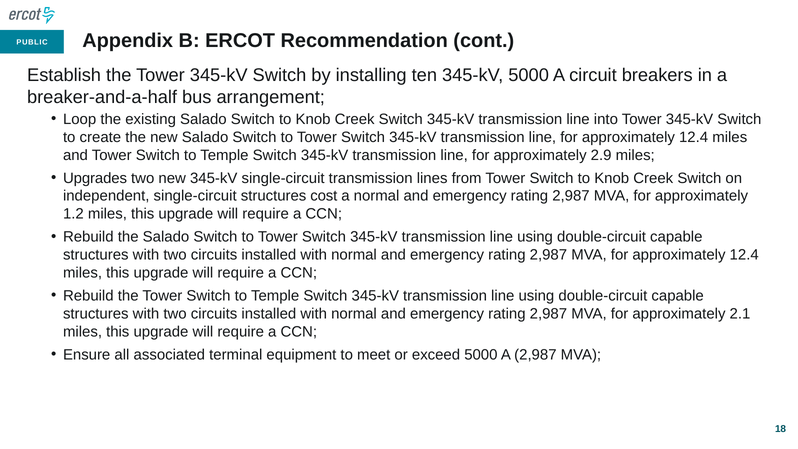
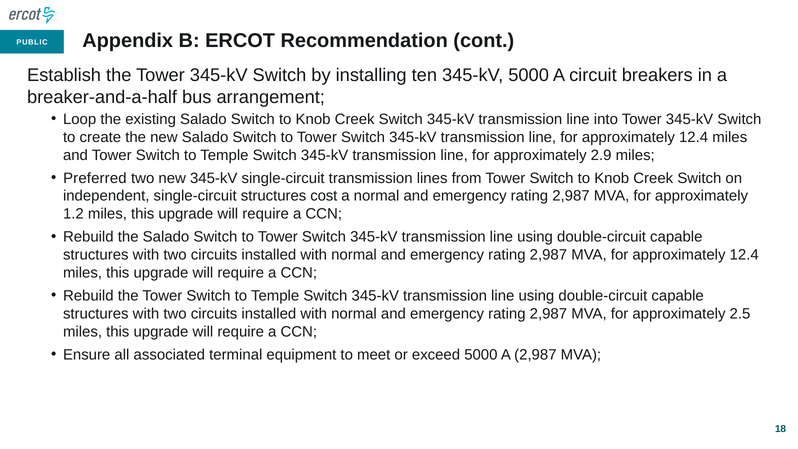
Upgrades: Upgrades -> Preferred (95, 178)
2.1: 2.1 -> 2.5 (740, 314)
